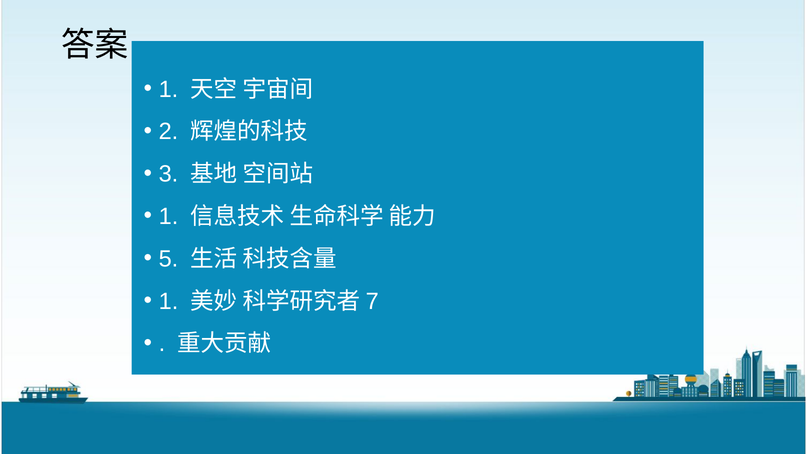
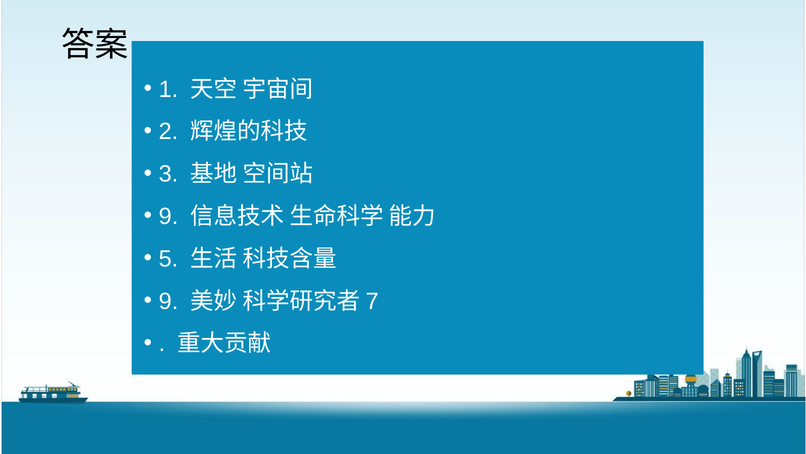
1: 1 -> 9 (169, 216)
1: 1 -> 9 (169, 301)
